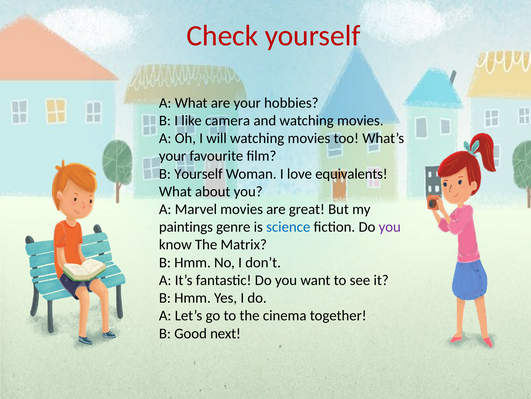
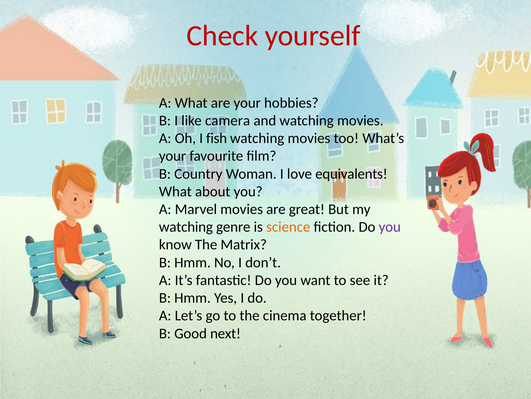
will: will -> fish (217, 138)
B Yourself: Yourself -> Country (198, 173)
paintings: paintings -> watching (186, 227)
science colour: blue -> orange (288, 227)
